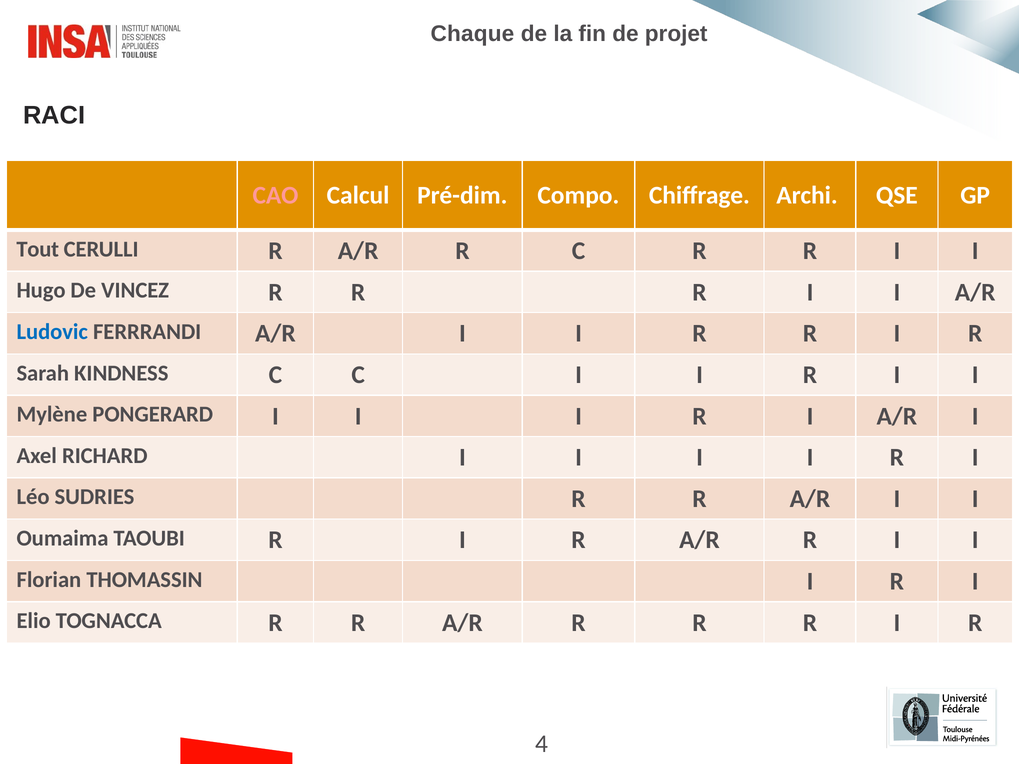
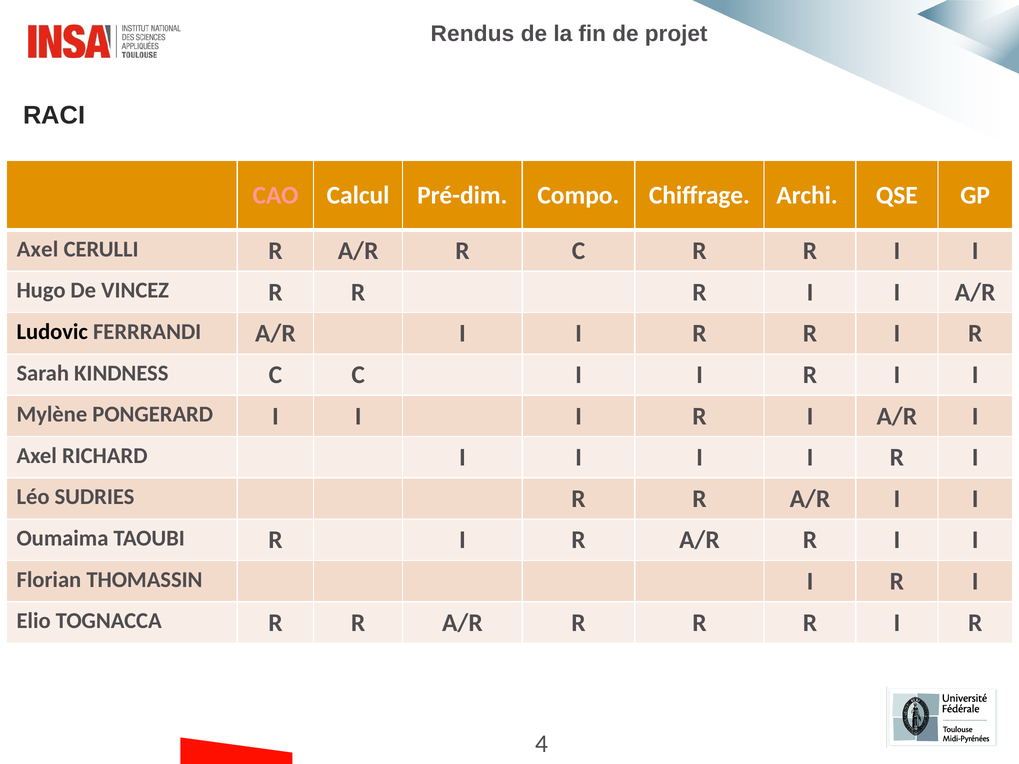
Chaque: Chaque -> Rendus (472, 34)
Tout: Tout -> Axel (37, 249)
Ludovic colour: blue -> black (52, 332)
